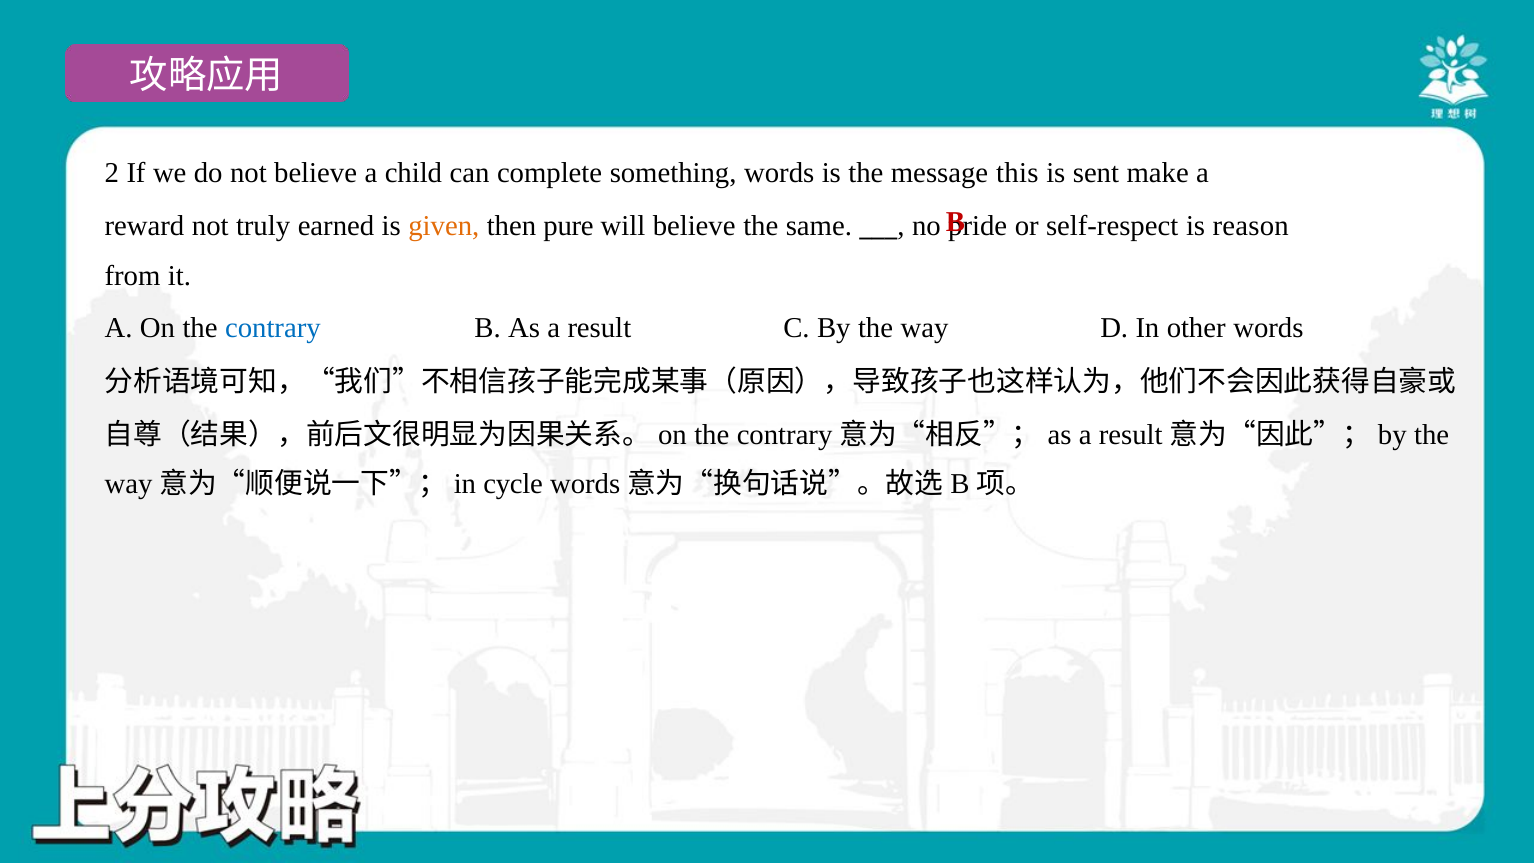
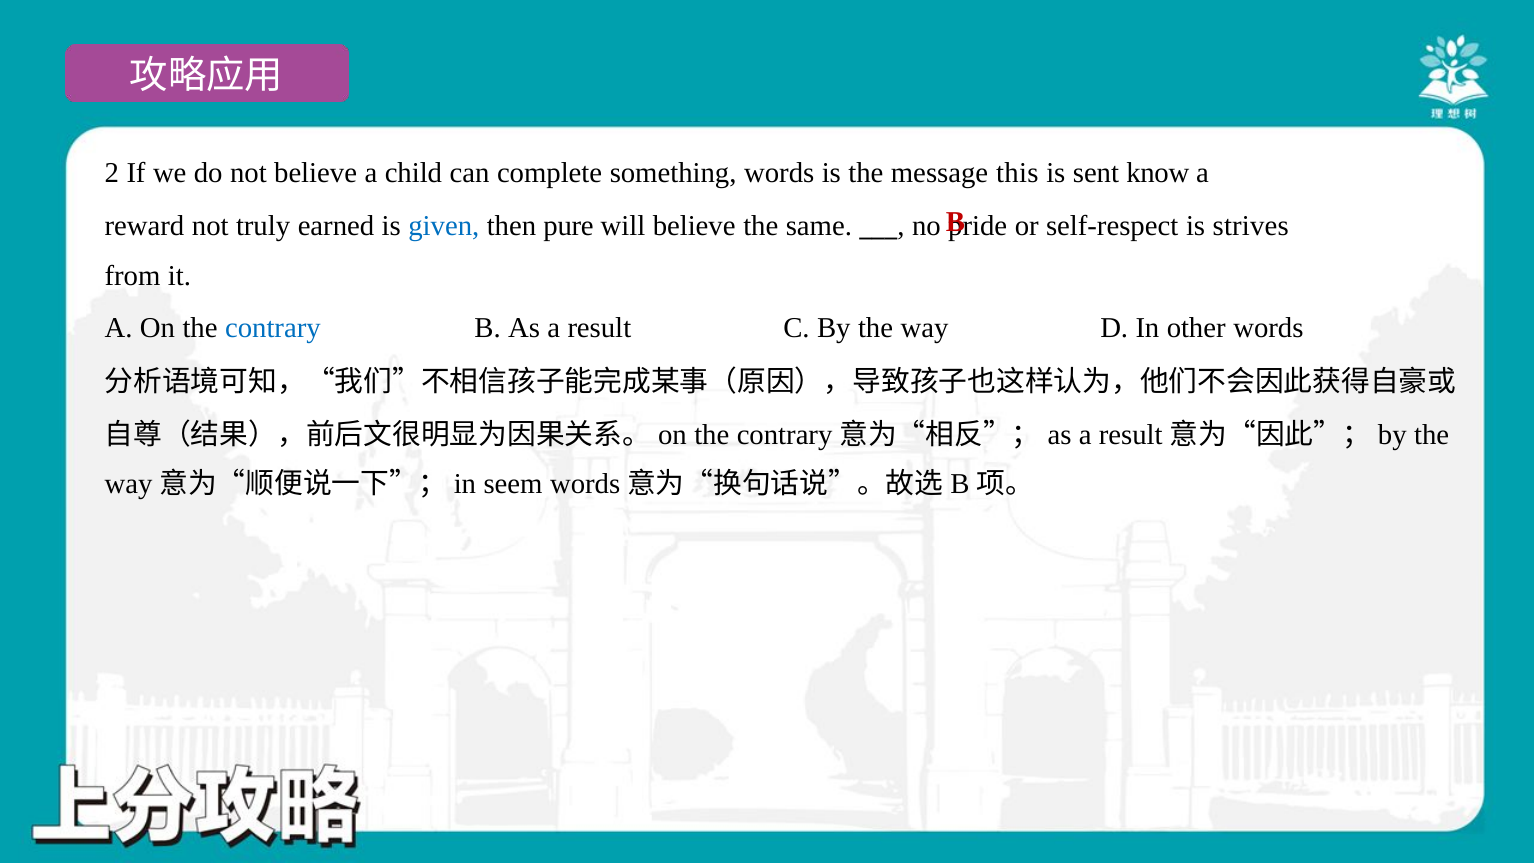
make: make -> know (1158, 173)
given colour: orange -> blue (444, 226)
reason: reason -> strives (1251, 226)
cycle: cycle -> seem (513, 484)
